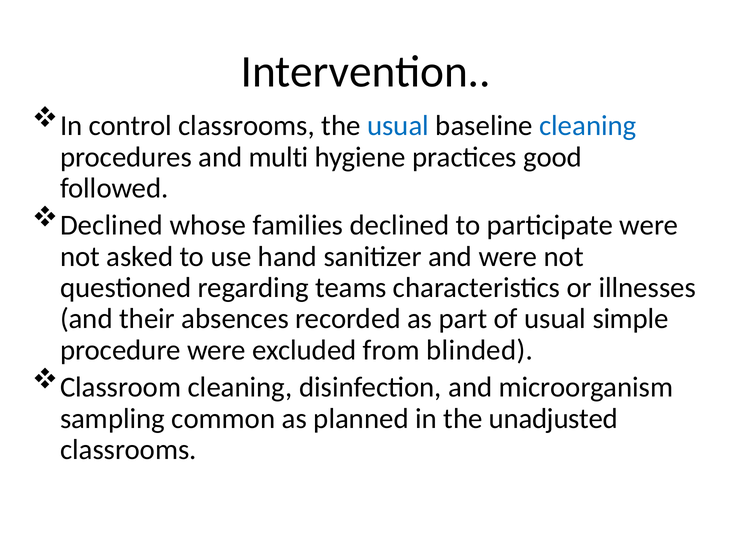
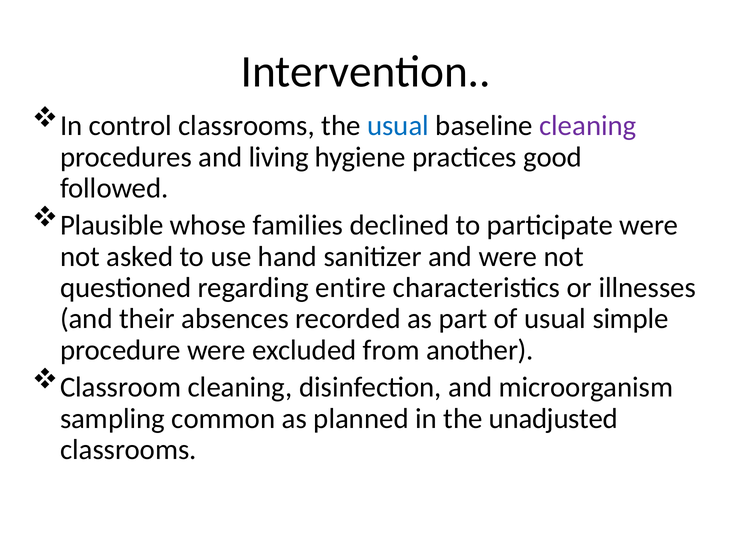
cleaning colour: blue -> purple (588, 126)
multi: multi -> living (279, 157)
Declined: Declined -> Plausible (112, 225)
teams: teams -> entire (351, 288)
blinded: blinded -> another (480, 350)
